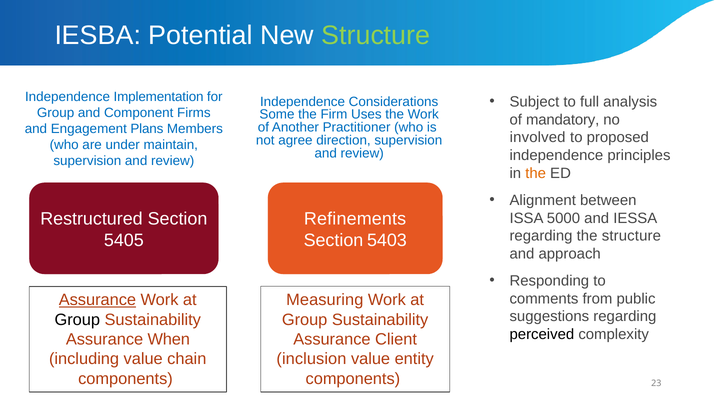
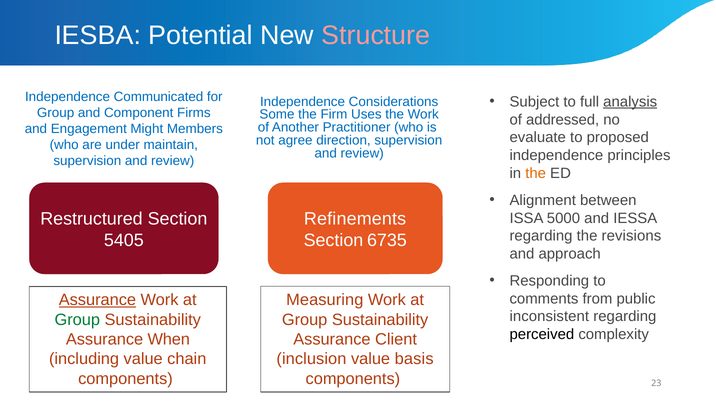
Structure colour: light green -> pink (376, 35)
Implementation: Implementation -> Communicated (159, 97)
analysis underline: none -> present (630, 102)
mandatory: mandatory -> addressed (563, 120)
Plans: Plans -> Might (147, 129)
involved: involved -> evaluate (538, 138)
the structure: structure -> revisions (631, 236)
5403: 5403 -> 6735 (387, 241)
suggestions: suggestions -> inconsistent (549, 317)
Group colour: black -> green (77, 320)
entity: entity -> basis (414, 360)
